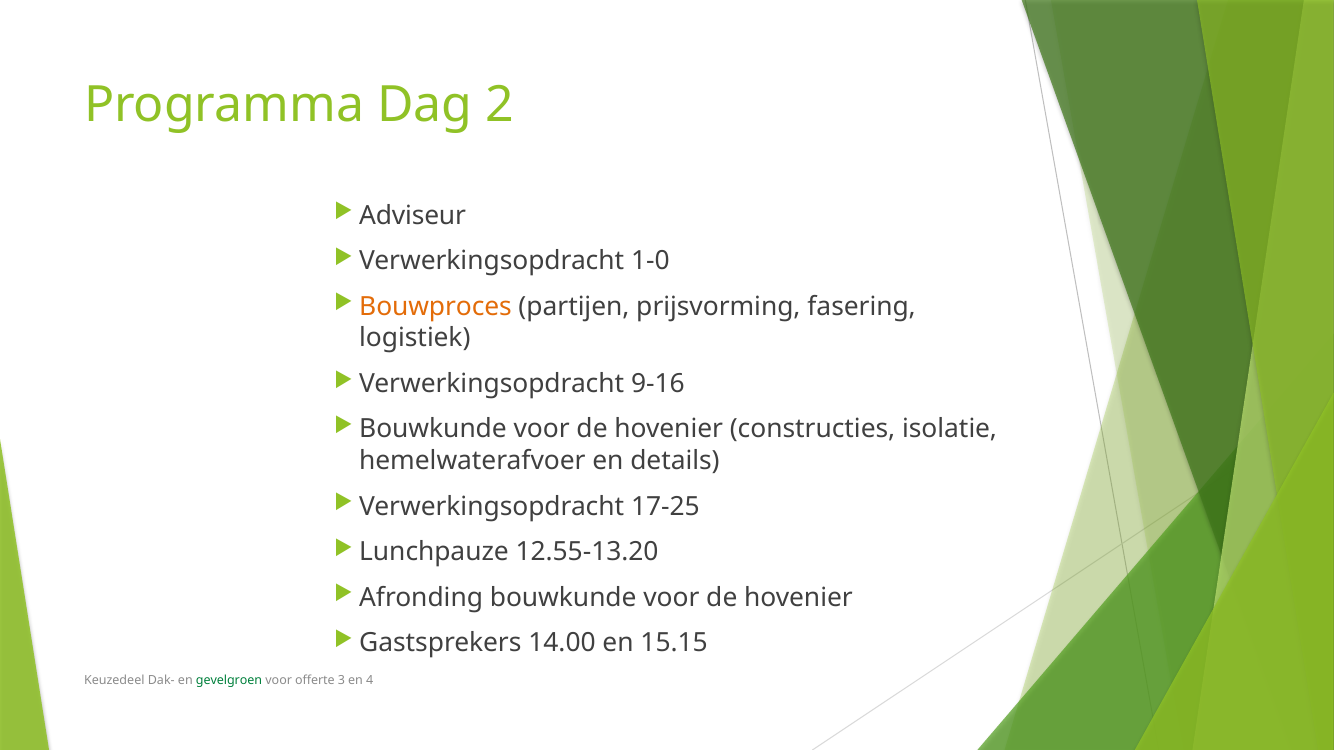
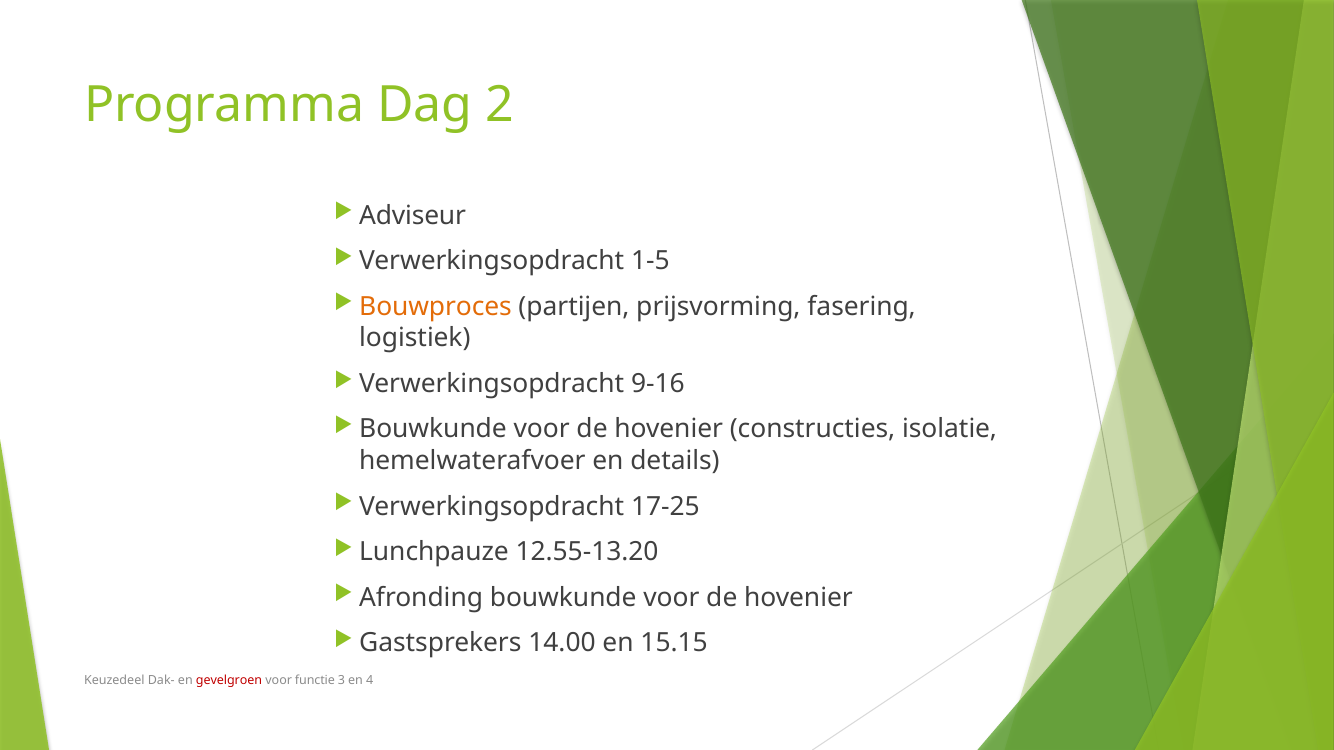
1-0: 1-0 -> 1-5 (650, 261)
gevelgroen colour: green -> red (229, 681)
offerte: offerte -> functie (315, 681)
